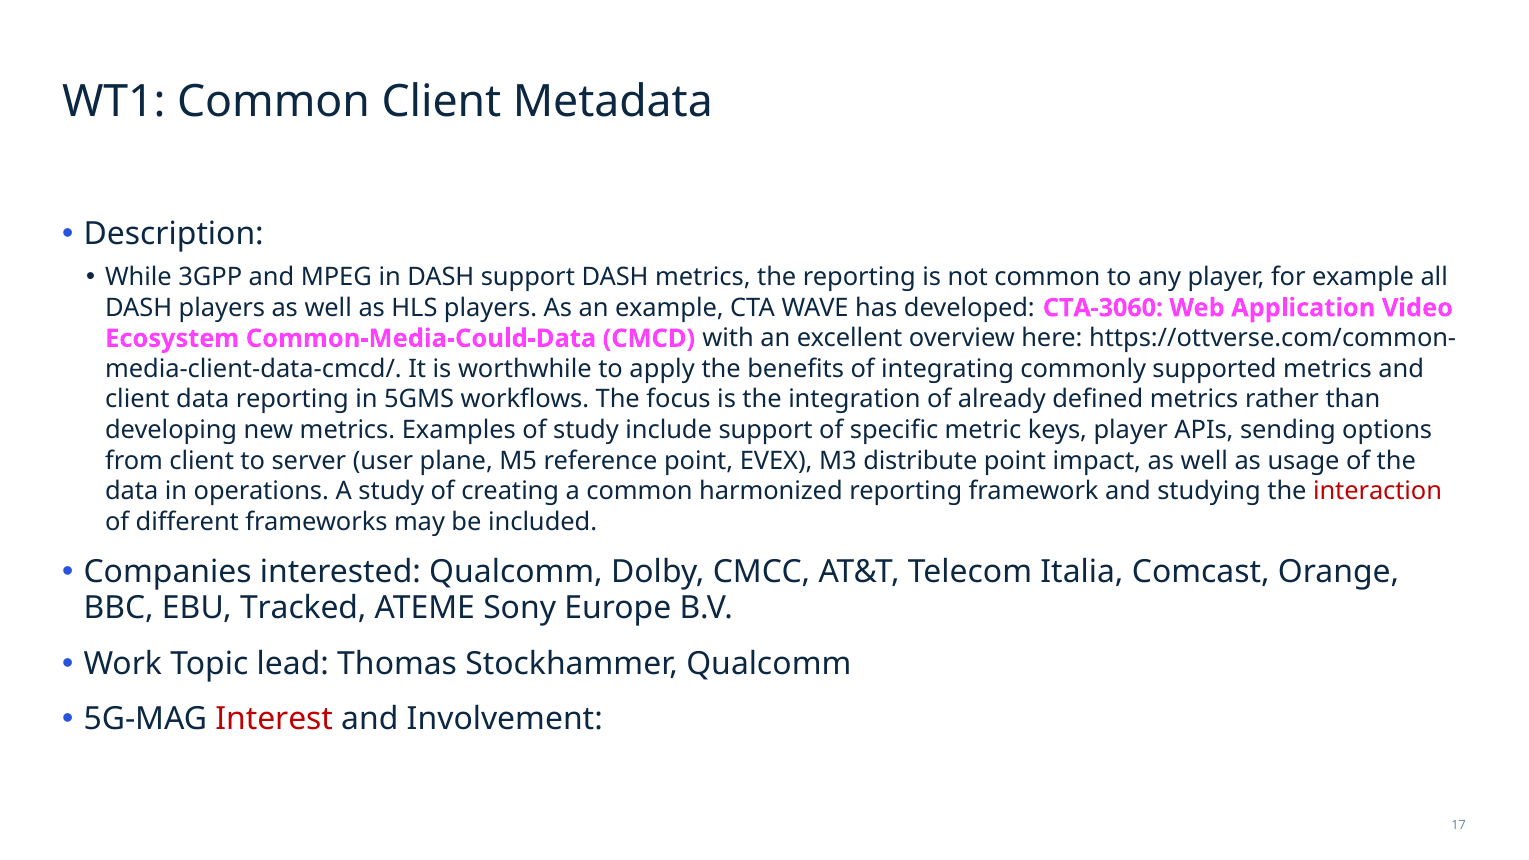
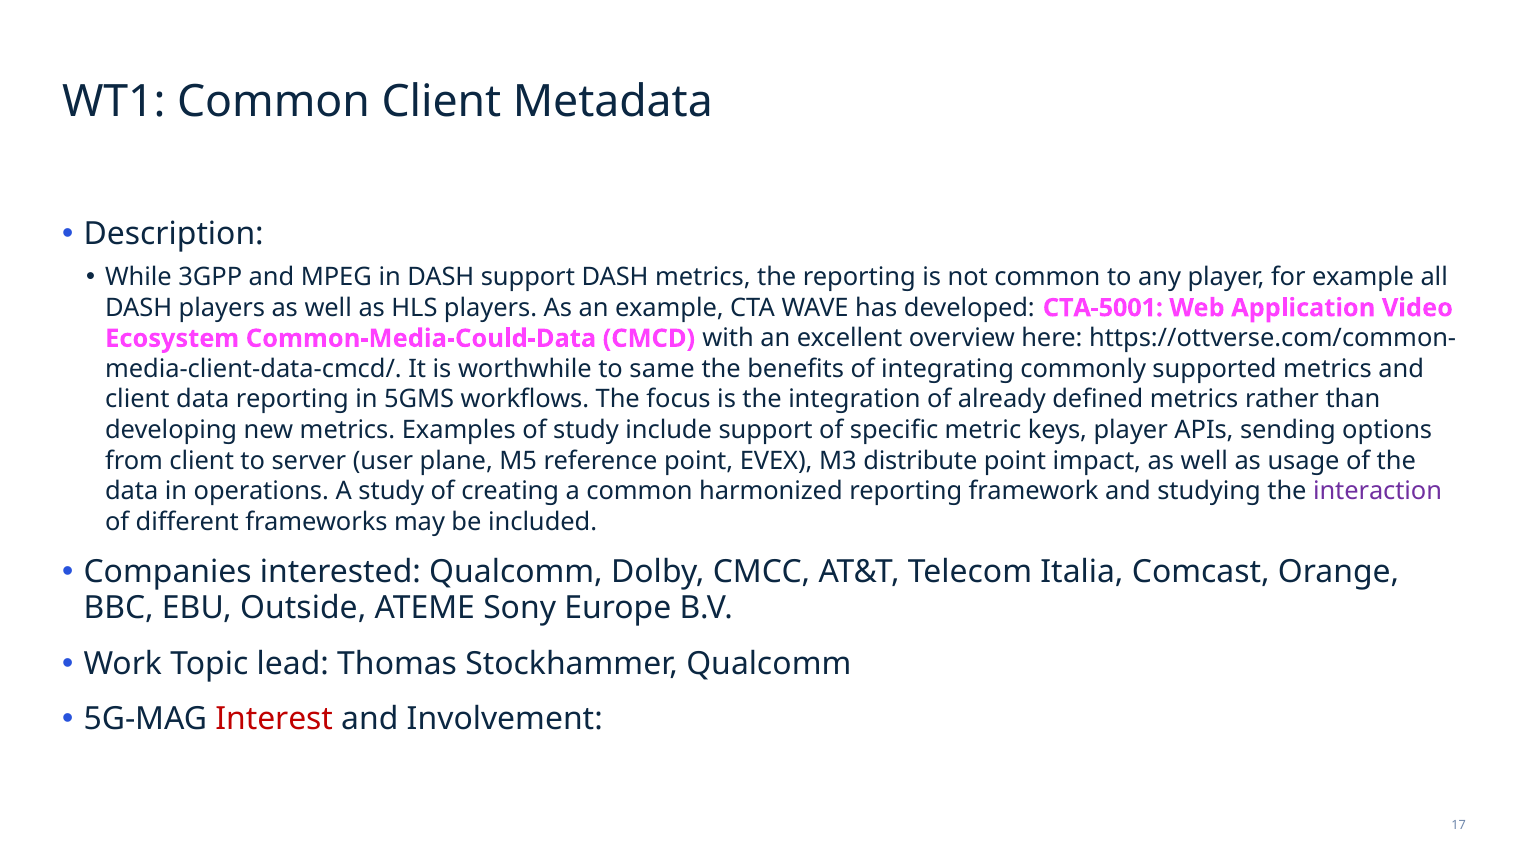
CTA-3060: CTA-3060 -> CTA-5001 (1103, 308)
apply: apply -> same (662, 369)
interaction colour: red -> purple (1378, 491)
Tracked: Tracked -> Outside (303, 608)
